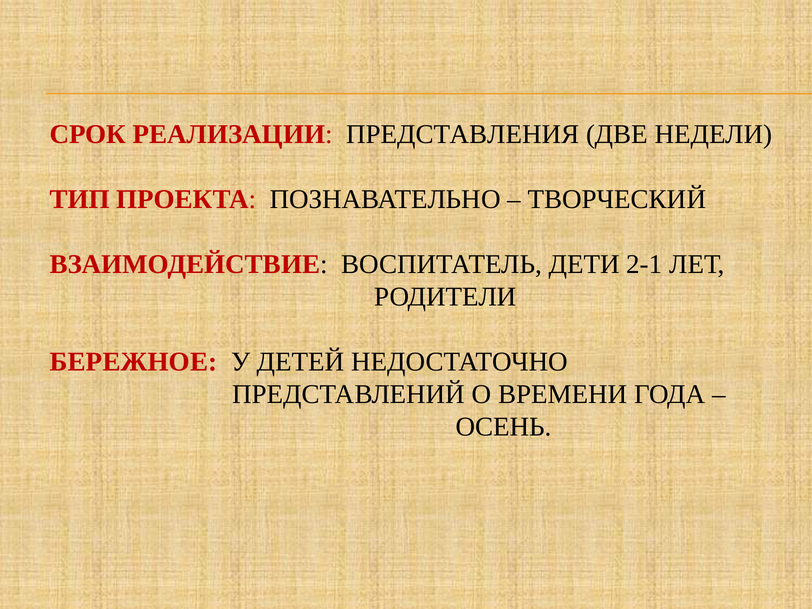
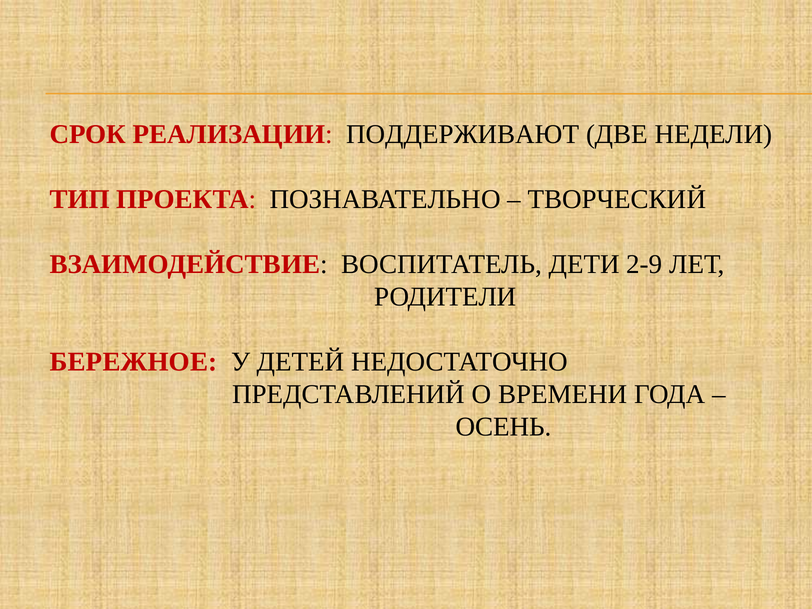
ПРЕДСТАВЛЕНИЯ: ПРЕДСТАВЛЕНИЯ -> ПОДДЕРЖИВАЮТ (463, 134)
2-1: 2-1 -> 2-9 (644, 264)
